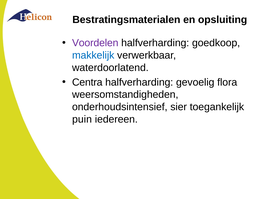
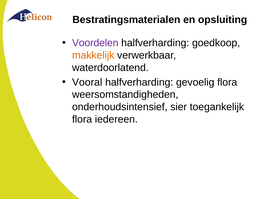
makkelijk colour: blue -> orange (93, 55)
Centra: Centra -> Vooral (87, 82)
puin: puin -> flora (82, 119)
